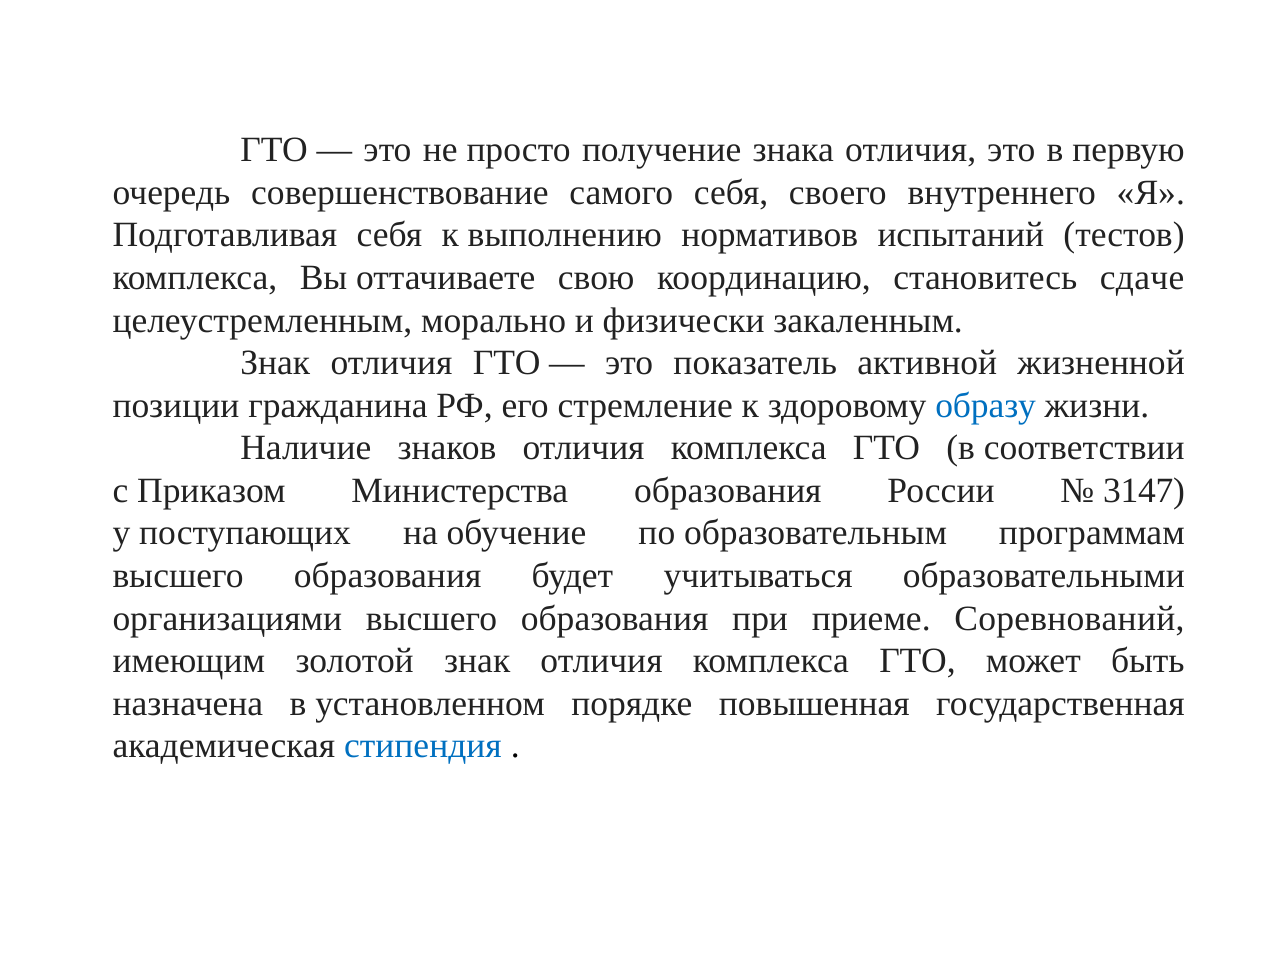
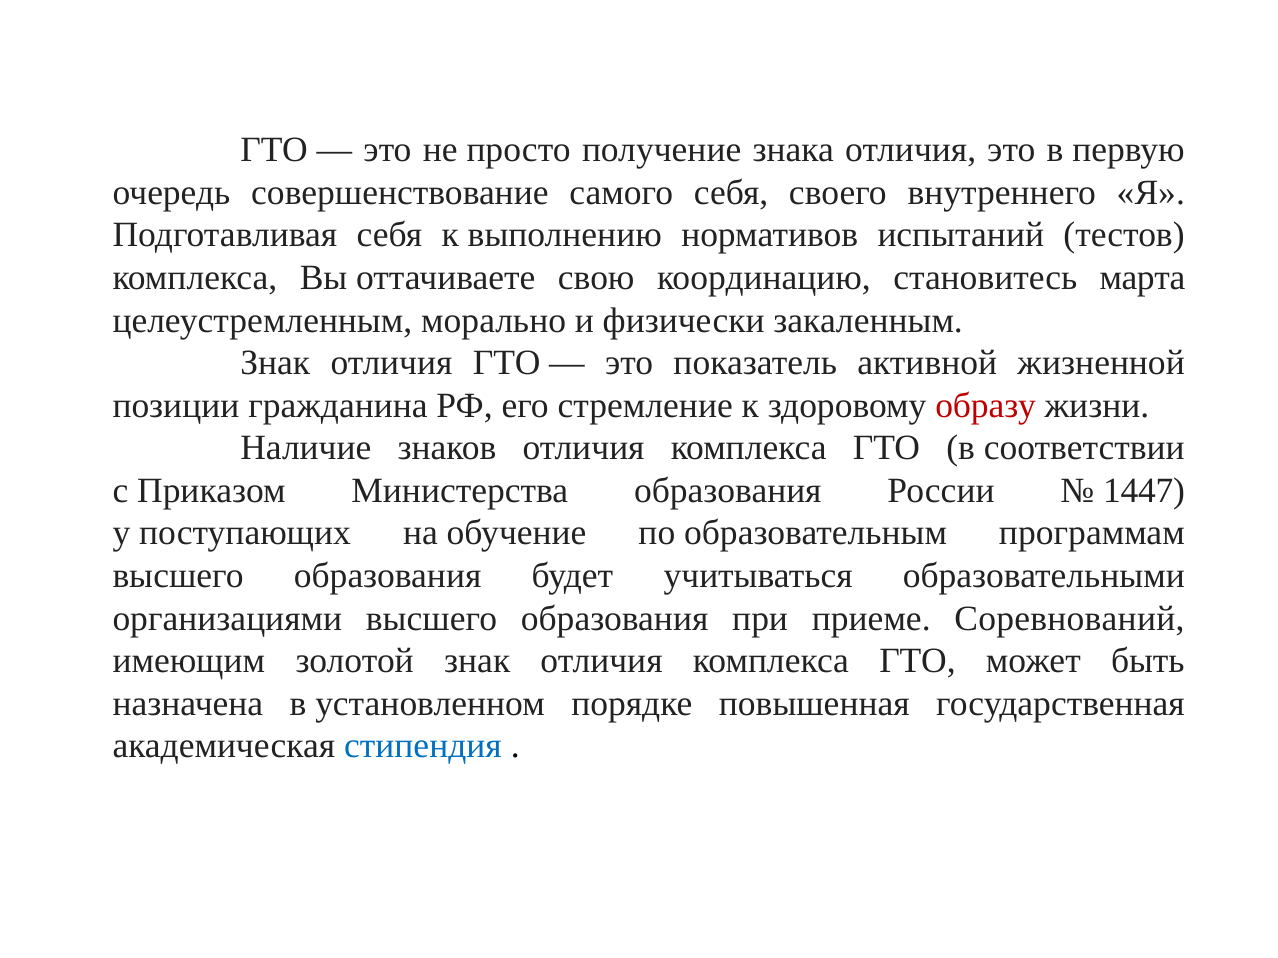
сдаче: сдаче -> марта (1142, 278)
образу colour: blue -> red (986, 406)
3147: 3147 -> 1447 (1144, 491)
